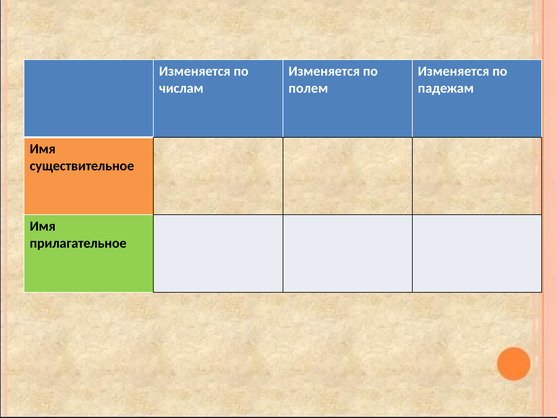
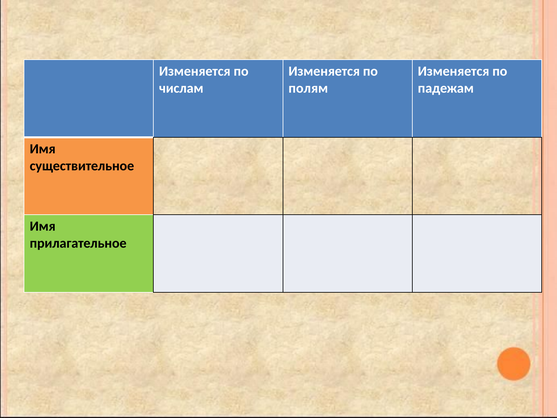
полем: полем -> полям (308, 88)
